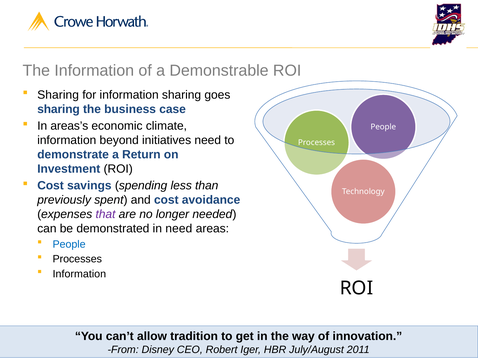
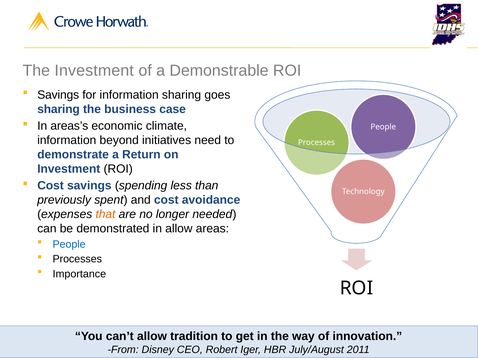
The Information: Information -> Investment (94, 71)
Sharing: Sharing -> Savings (58, 95)
that colour: purple -> orange (105, 215)
in need: need -> allow (179, 229)
Information: Information -> Importance (79, 274)
